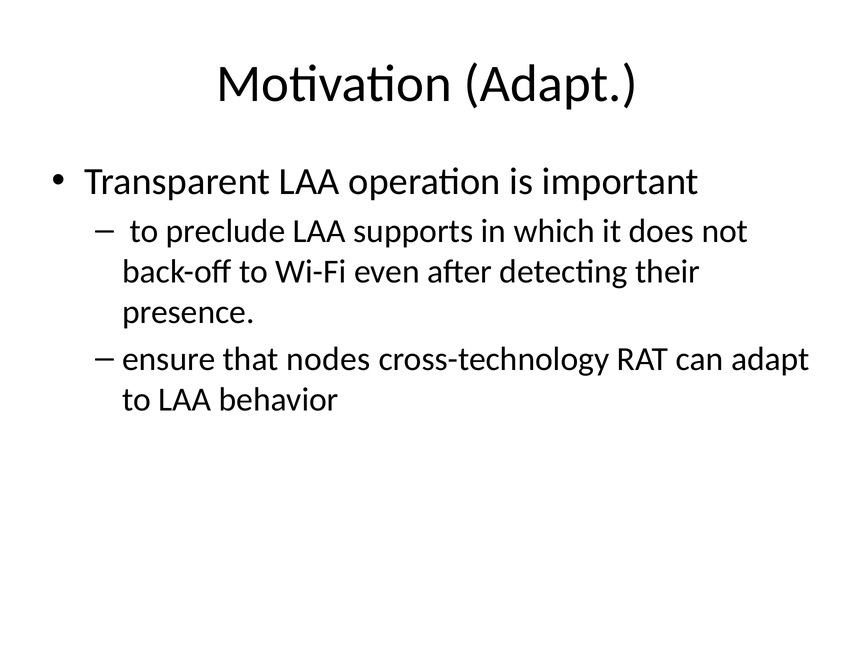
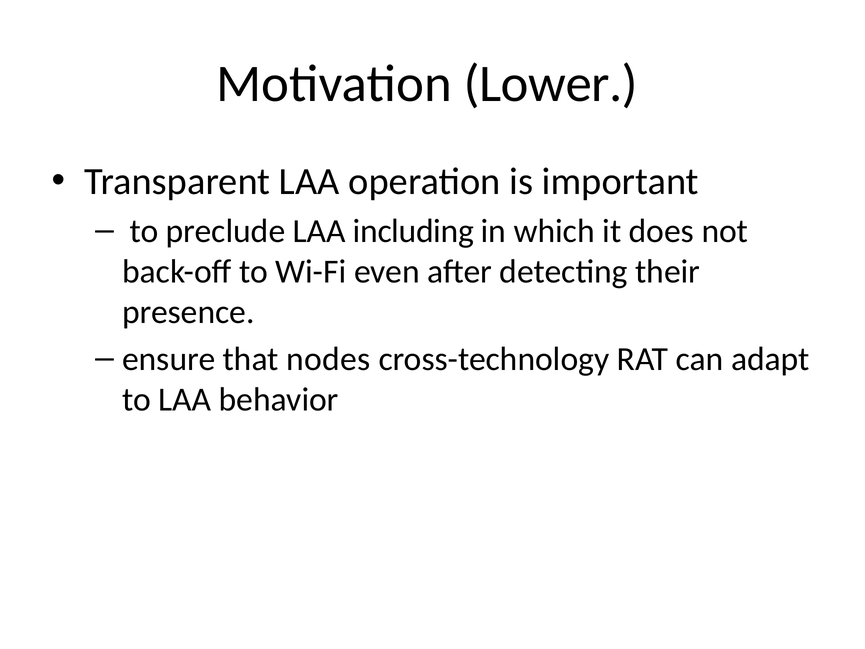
Motivation Adapt: Adapt -> Lower (551, 84)
supports: supports -> including (413, 231)
